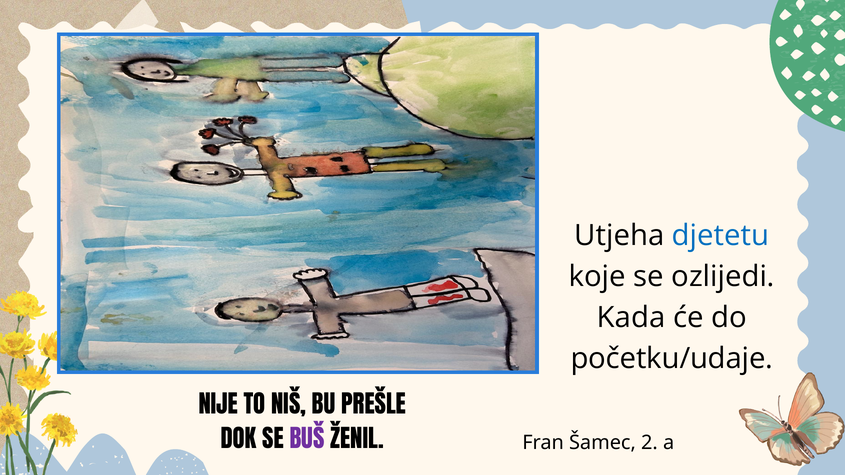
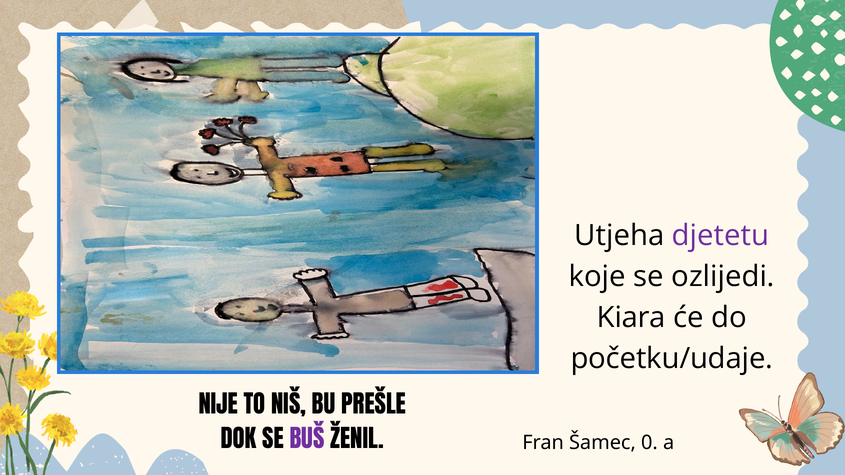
djetetu colour: blue -> purple (721, 236)
Kada: Kada -> Kiara (631, 318)
2: 2 -> 0 (649, 443)
